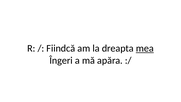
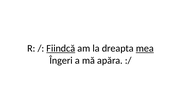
Fiindcă underline: none -> present (61, 48)
